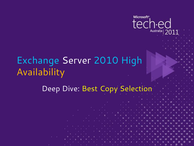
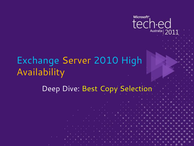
Server colour: white -> yellow (76, 60)
